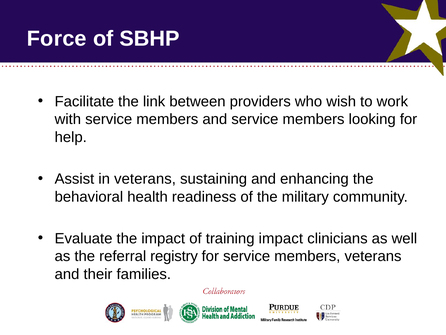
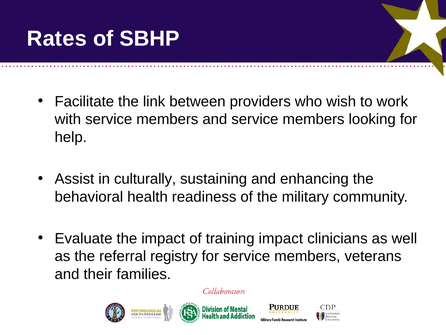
Force: Force -> Rates (57, 39)
in veterans: veterans -> culturally (145, 179)
